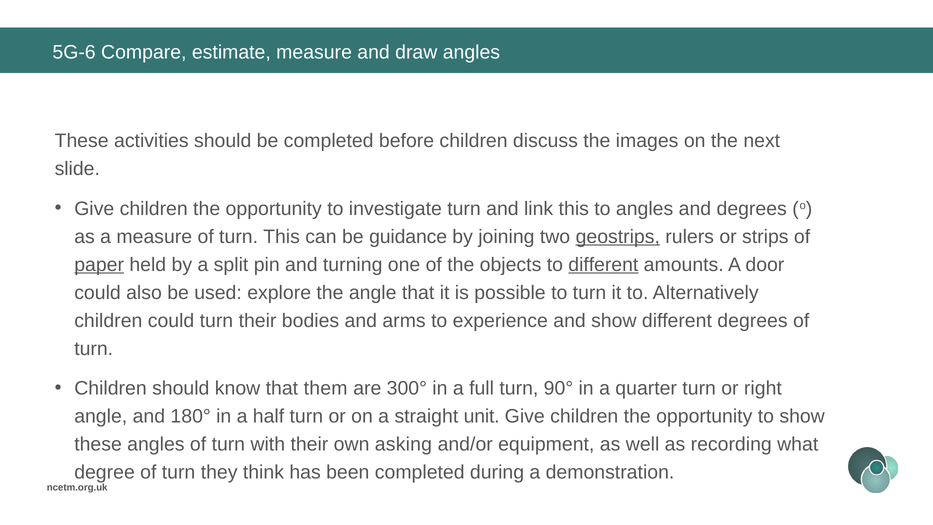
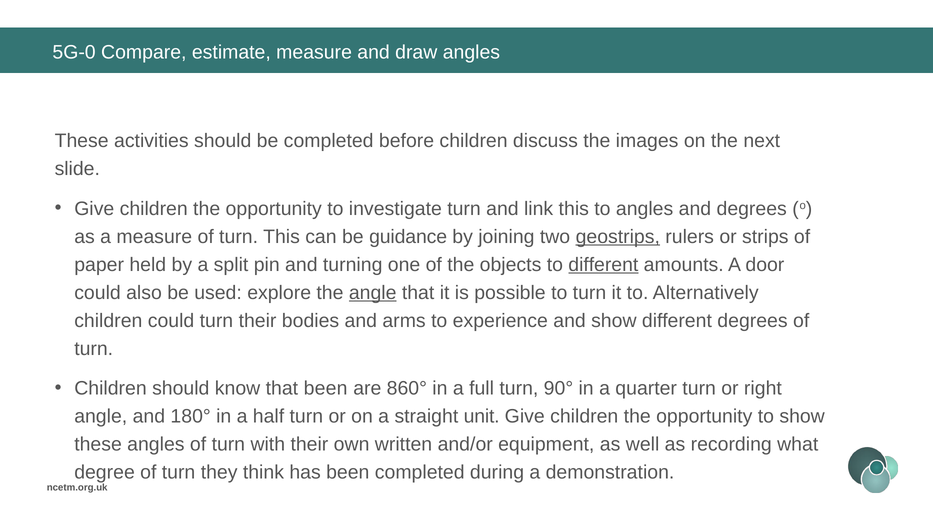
5G-6: 5G-6 -> 5G-0 (74, 52)
paper underline: present -> none (99, 265)
angle underline: none -> present (373, 293)
that them: them -> been (326, 388)
300°: 300° -> 860° (407, 388)
asking: asking -> written (404, 444)
